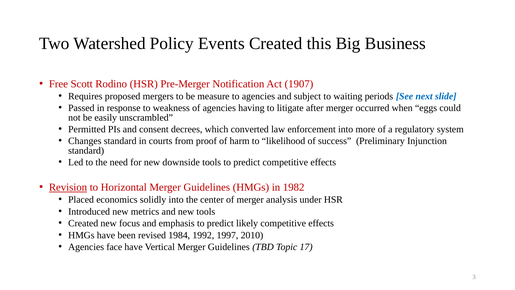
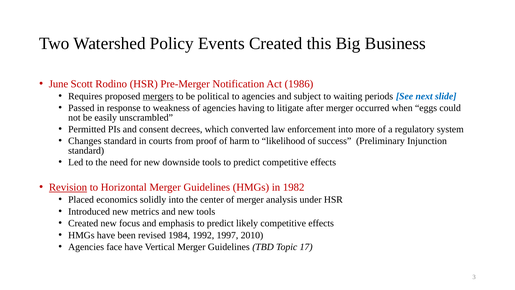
Free: Free -> June (59, 84)
1907: 1907 -> 1986 (299, 84)
mergers underline: none -> present (158, 96)
measure: measure -> political (213, 96)
